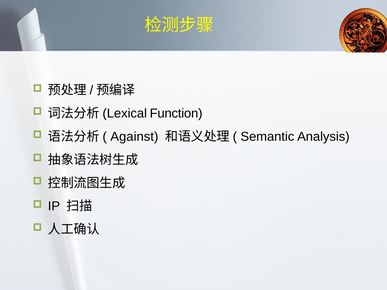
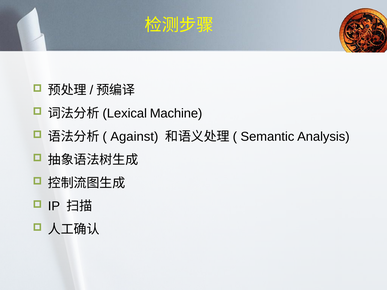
Function: Function -> Machine (176, 114)
